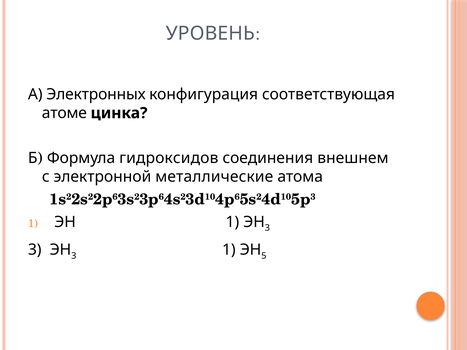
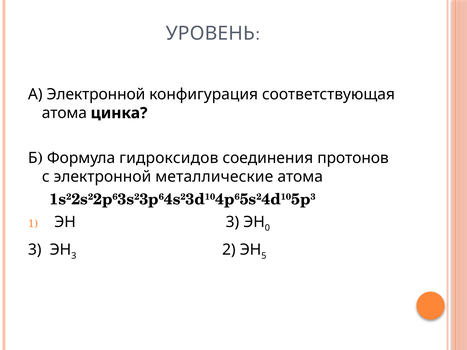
А Электронных: Электронных -> Электронной (96, 94)
атоме: атоме -> атома (64, 113)
внешнем: внешнем -> протонов (353, 158)
1: 1 -> 3 (232, 222)
3: 3 -> 0 (267, 228)
3 1: 1 -> 2 (229, 250)
